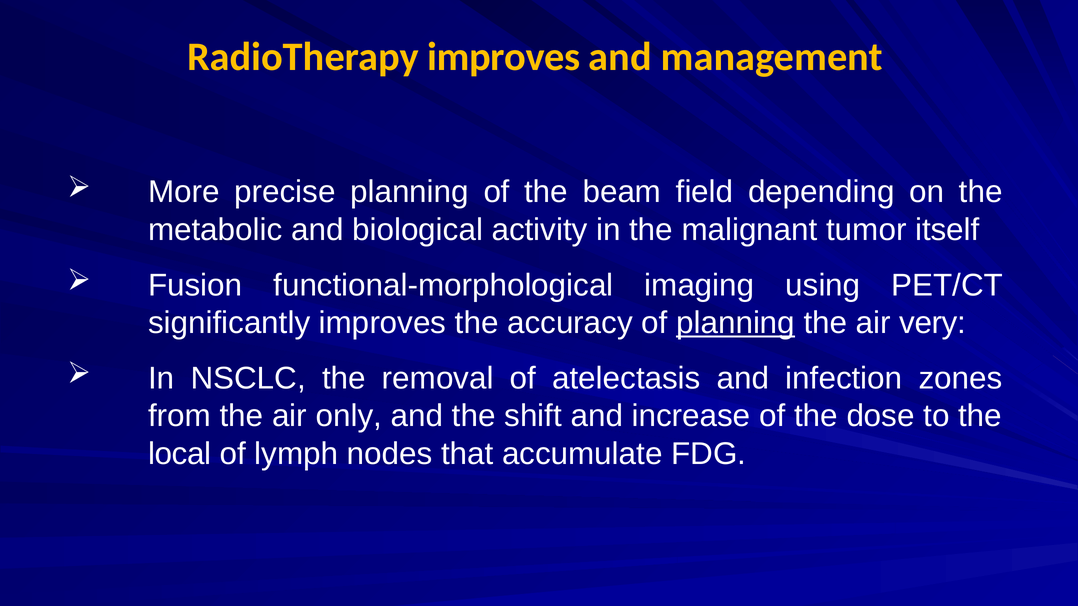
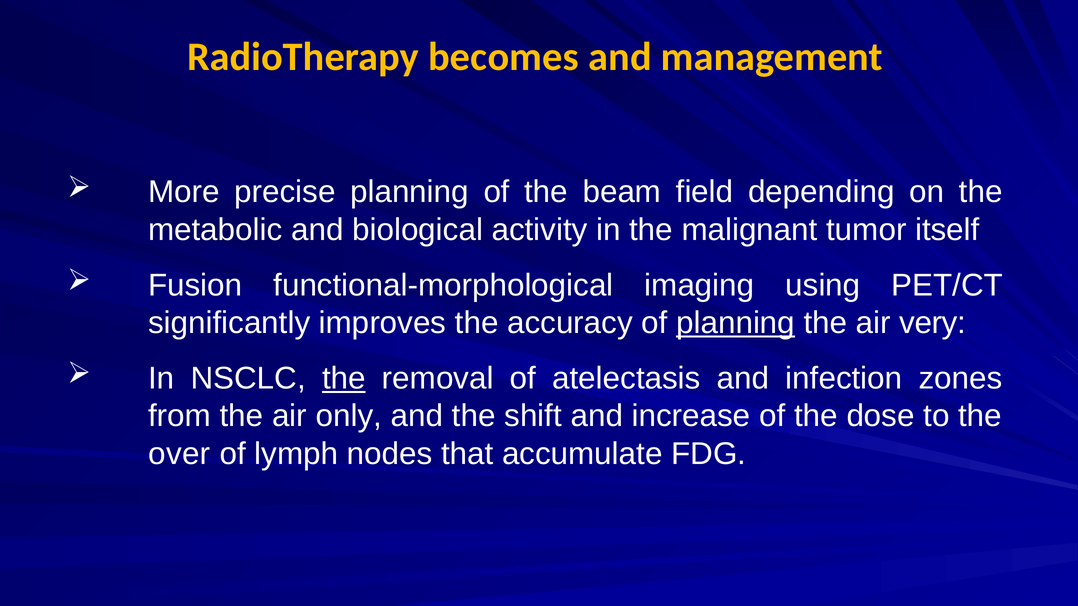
RadioTherapy improves: improves -> becomes (504, 57)
the underline: none -> present (344, 379)
local: local -> over (179, 454)
